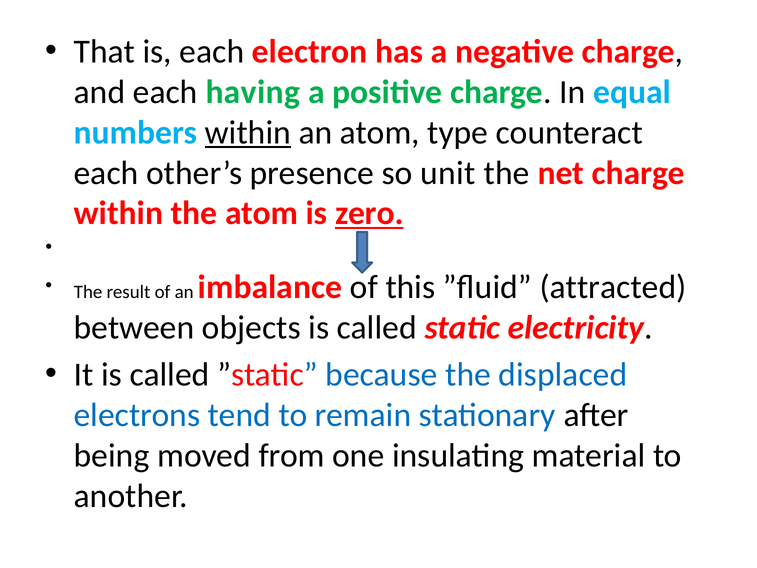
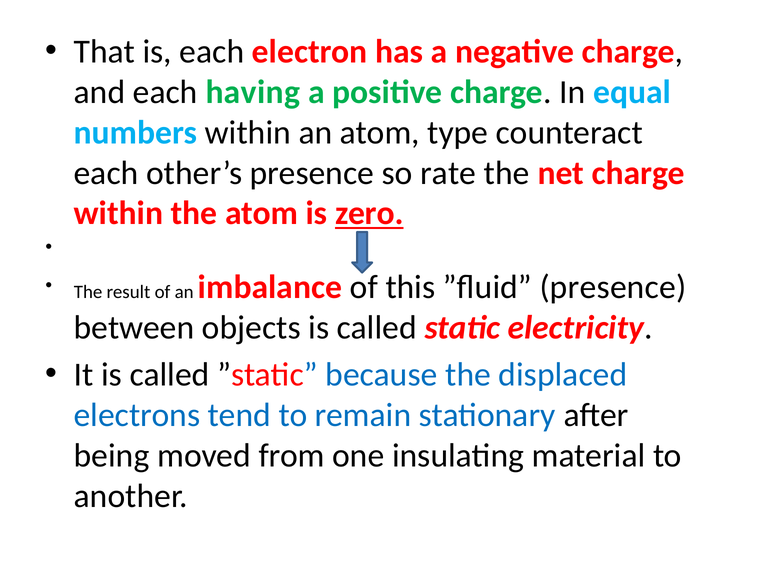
within underline: present -> none (248, 132)
unit: unit -> rate (448, 173)
”fluid attracted: attracted -> presence (613, 287)
